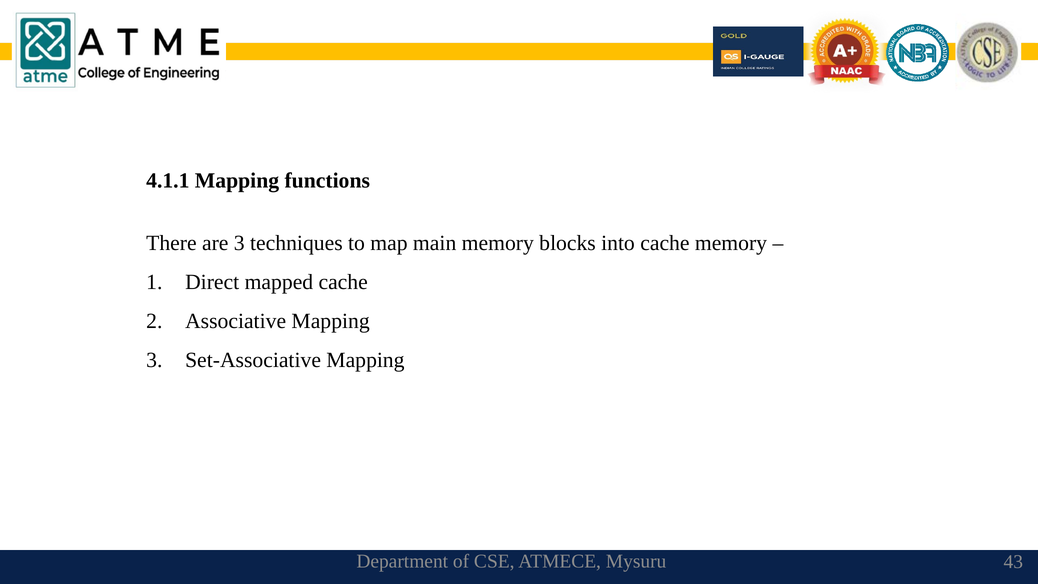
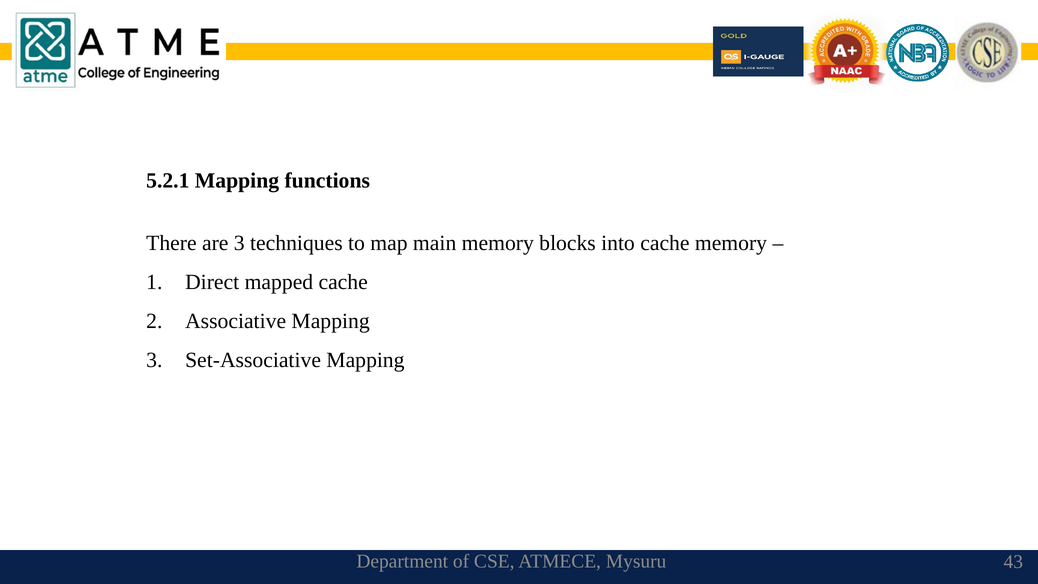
4.1.1: 4.1.1 -> 5.2.1 (168, 180)
